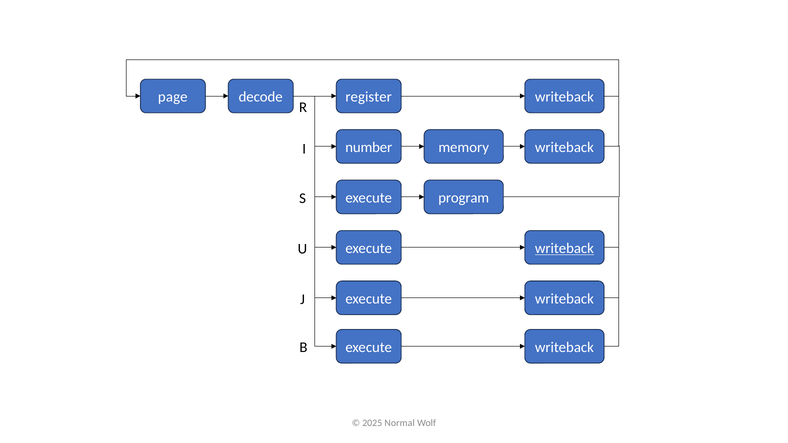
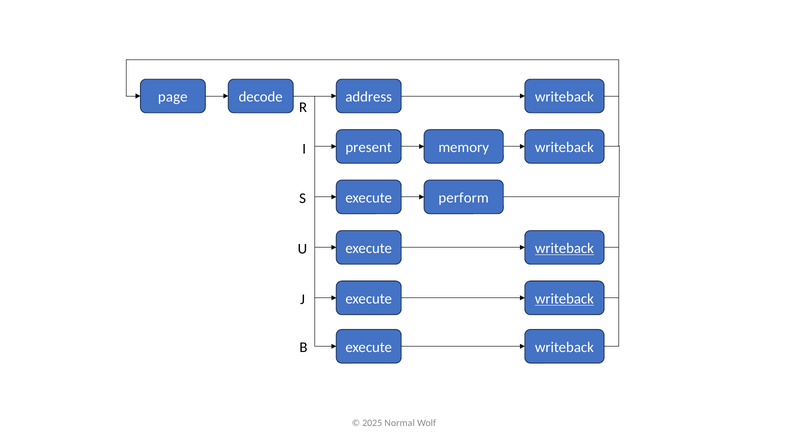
register: register -> address (369, 97)
number: number -> present (369, 148)
program: program -> perform (464, 198)
writeback underline: none -> present (564, 299)
